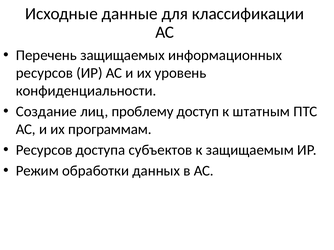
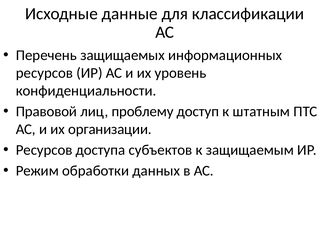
Создание: Создание -> Правовой (46, 112)
программам: программам -> организации (110, 130)
